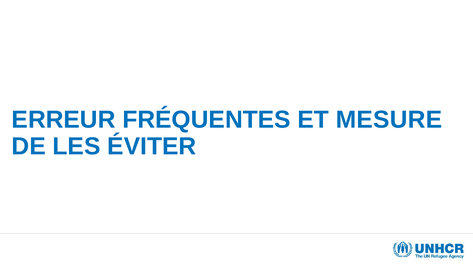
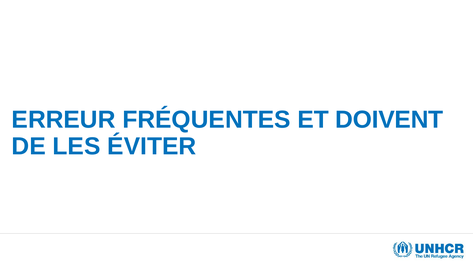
MESURE: MESURE -> DOIVENT (389, 120)
